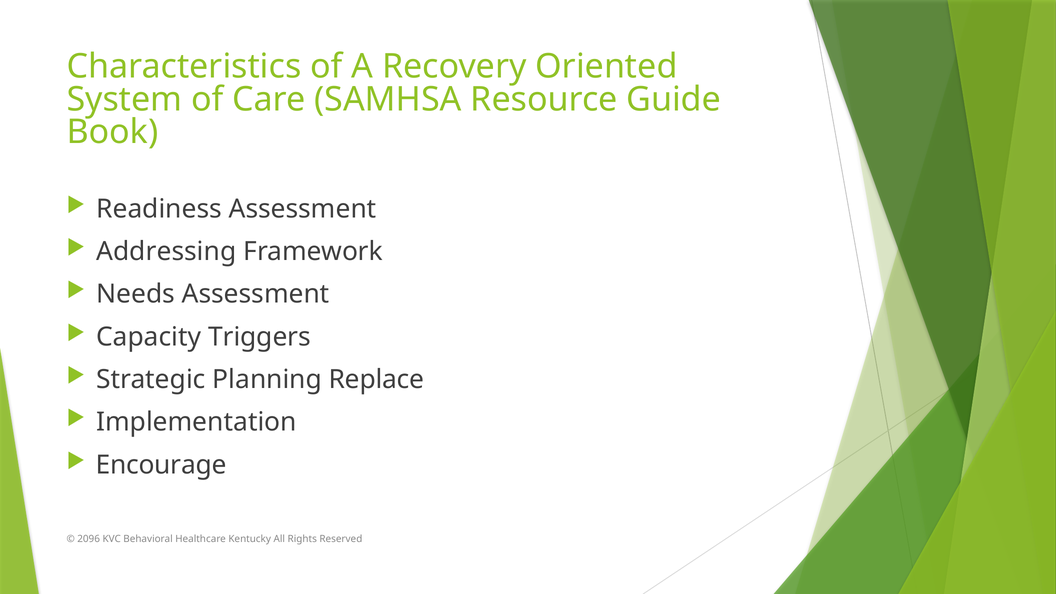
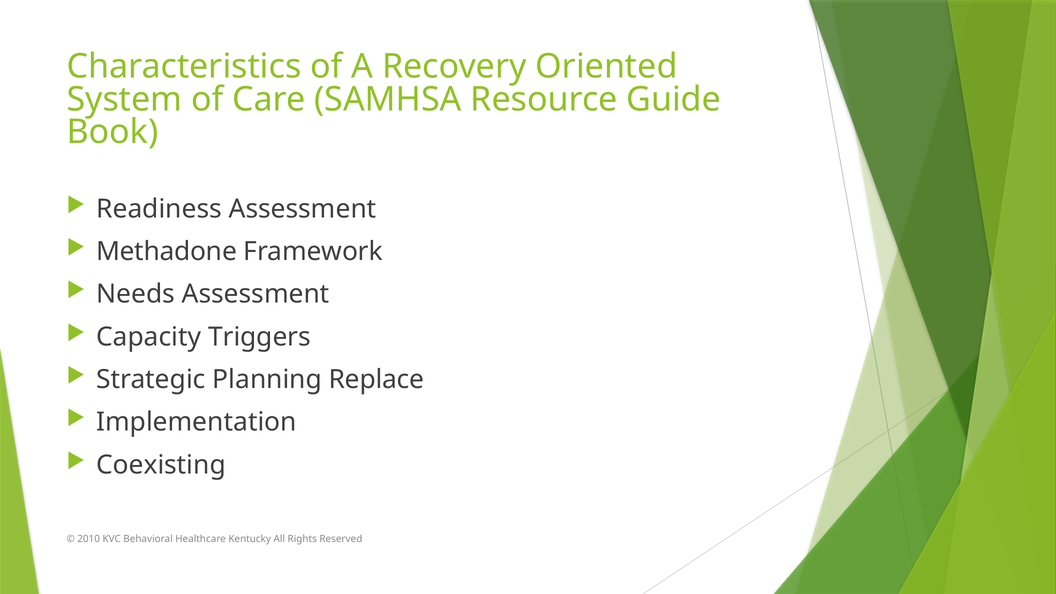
Addressing: Addressing -> Methadone (166, 251)
Encourage: Encourage -> Coexisting (161, 465)
2096: 2096 -> 2010 (89, 539)
